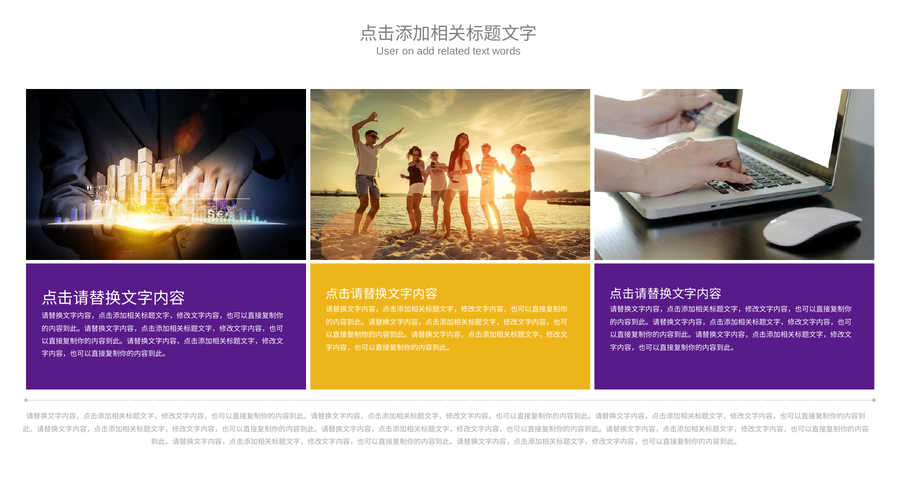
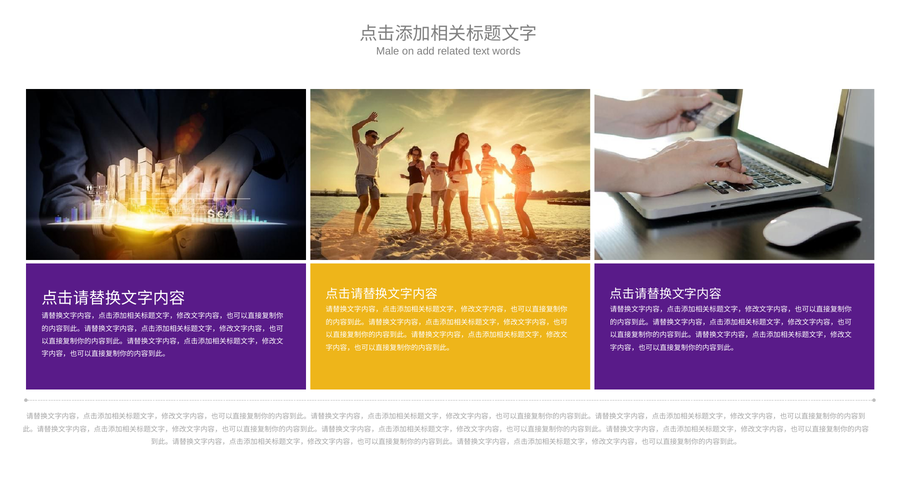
User: User -> Male (388, 51)
